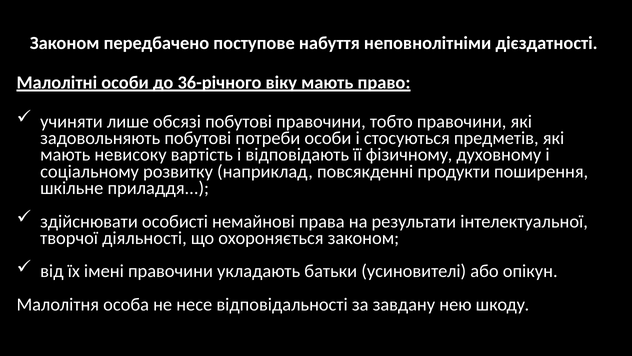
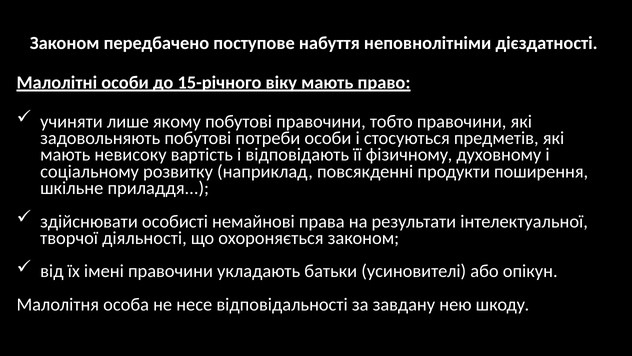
36-річного: 36-річного -> 15-річного (220, 82)
обсязі: обсязі -> якому (177, 121)
